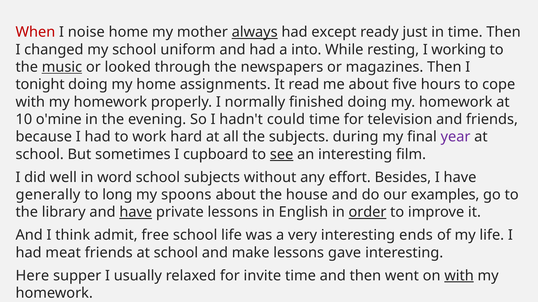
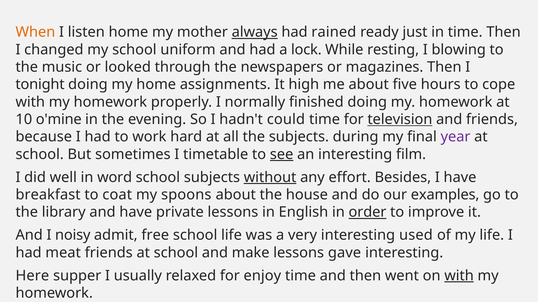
When colour: red -> orange (35, 32)
noise: noise -> listen (86, 32)
except: except -> rained (334, 32)
into: into -> lock (306, 50)
working: working -> blowing (459, 50)
music underline: present -> none (62, 67)
read: read -> high (304, 85)
television underline: none -> present (400, 120)
cupboard: cupboard -> timetable (216, 155)
without underline: none -> present (270, 178)
generally: generally -> breakfast (48, 195)
long: long -> coat (117, 195)
have underline: present -> none (136, 213)
think: think -> noisy (73, 236)
ends: ends -> used (416, 236)
invite: invite -> enjoy (262, 276)
